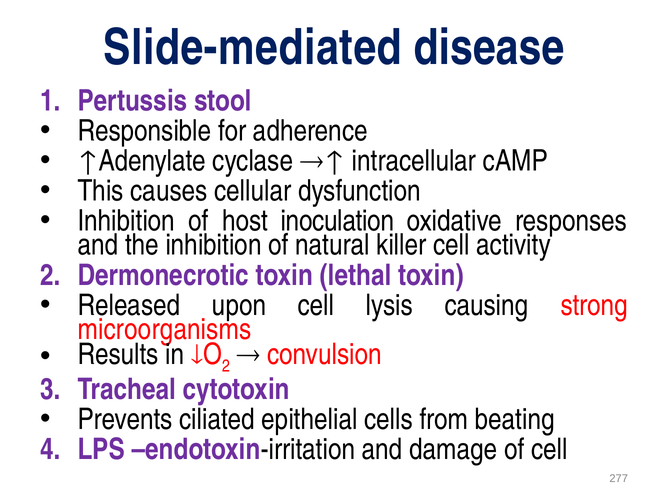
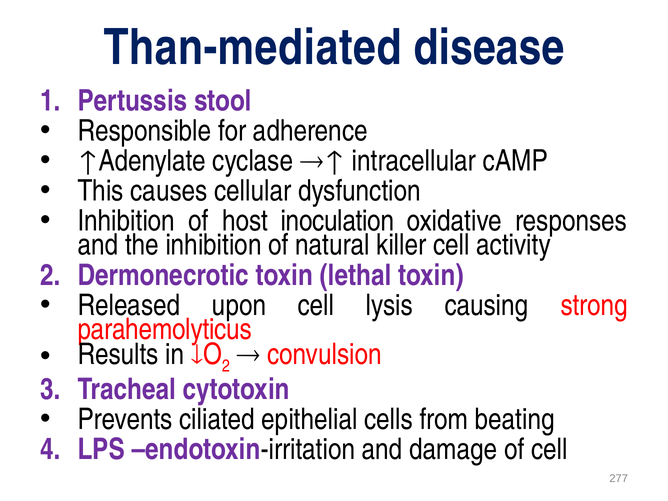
Slide-mediated: Slide-mediated -> Than-mediated (253, 48)
microorganisms: microorganisms -> parahemolyticus (165, 329)
